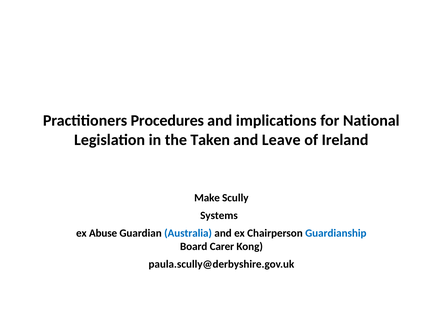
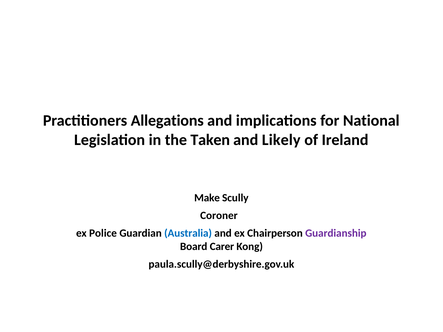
Procedures: Procedures -> Allegations (167, 121)
Leave: Leave -> Likely (281, 140)
Systems: Systems -> Coroner (219, 216)
Abuse: Abuse -> Police (103, 233)
Guardianship colour: blue -> purple (336, 233)
